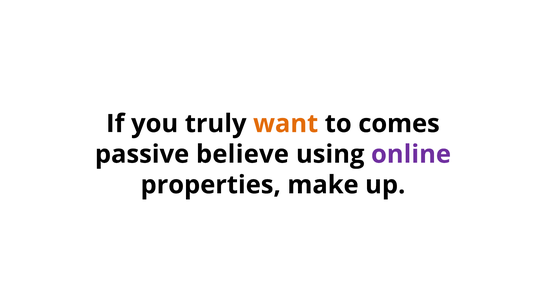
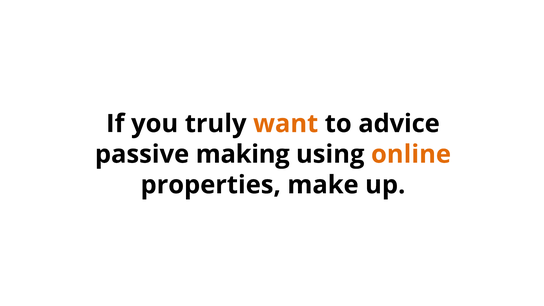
comes: comes -> advice (399, 124)
believe: believe -> making (243, 154)
online colour: purple -> orange (411, 154)
